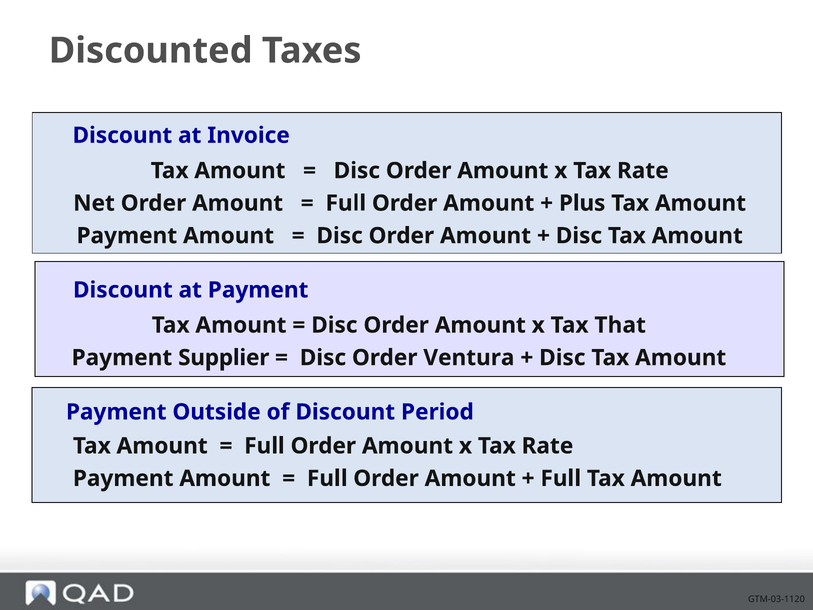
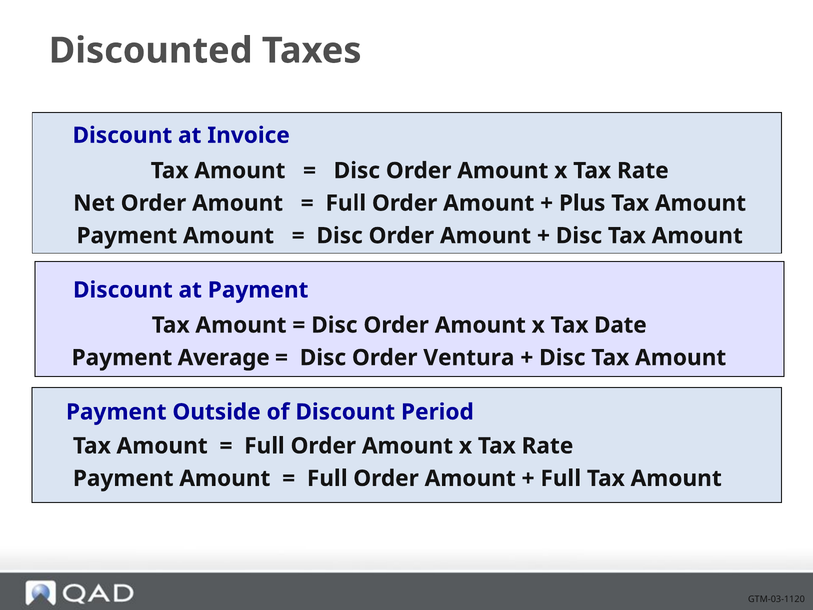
That: That -> Date (620, 325)
Supplier: Supplier -> Average (224, 358)
